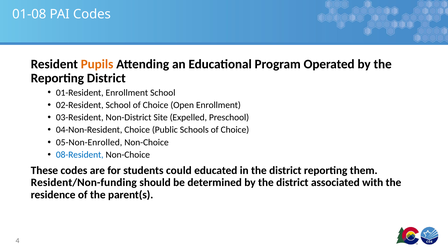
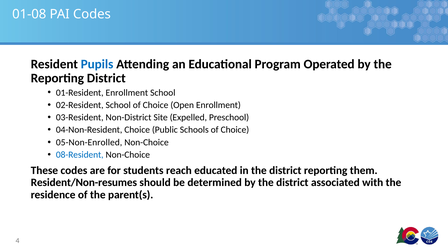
Pupils colour: orange -> blue (97, 64)
could: could -> reach (179, 170)
Resident/Non-funding: Resident/Non-funding -> Resident/Non-resumes (84, 183)
